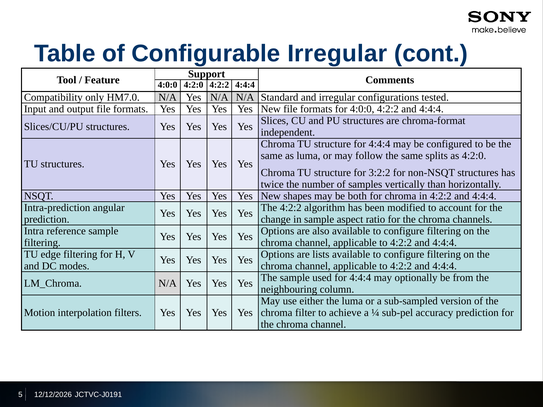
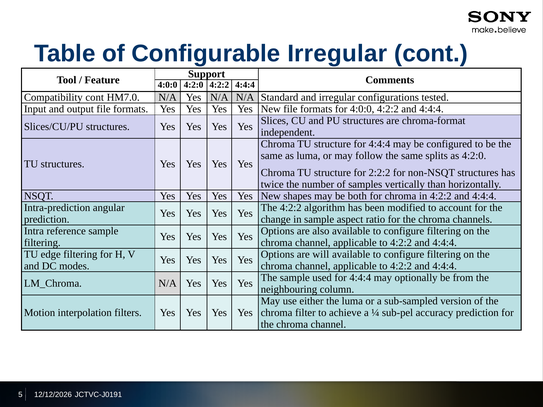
Compatibility only: only -> cont (95, 97)
3:2:2: 3:2:2 -> 2:2:2 (379, 173)
lists: lists -> will (321, 254)
